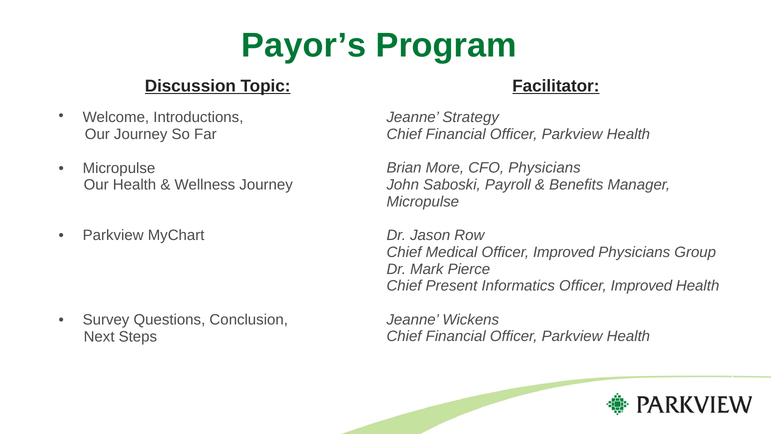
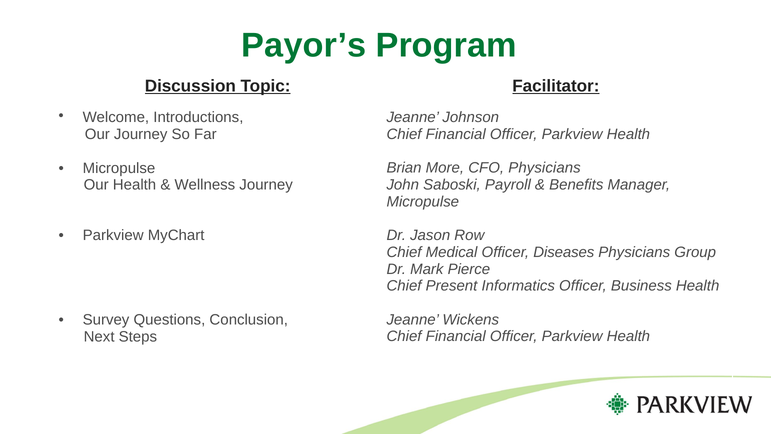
Strategy: Strategy -> Johnson (471, 117)
Medical Officer Improved: Improved -> Diseases (564, 252)
Informatics Officer Improved: Improved -> Business (641, 286)
